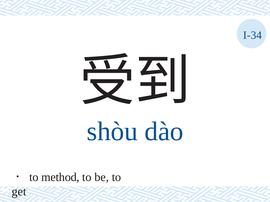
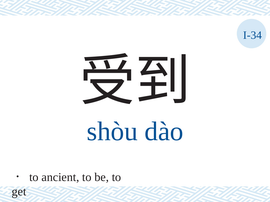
method: method -> ancient (60, 178)
